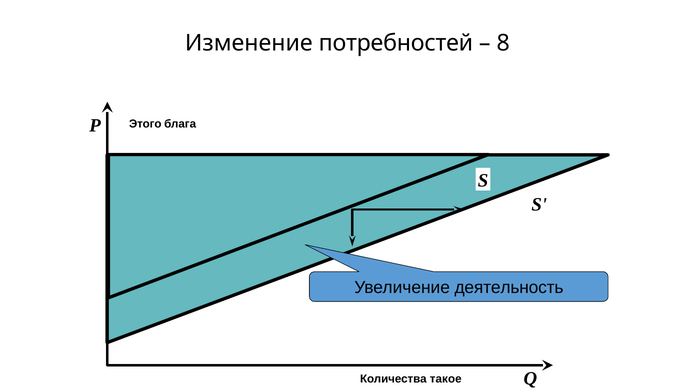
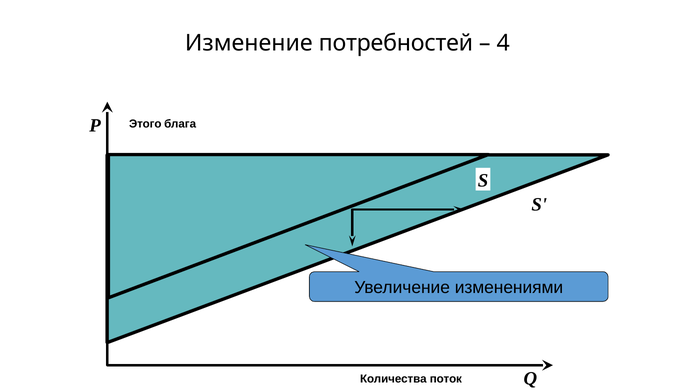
8: 8 -> 4 (503, 43)
деятельность: деятельность -> изменениями (509, 287)
такое: такое -> поток (446, 379)
